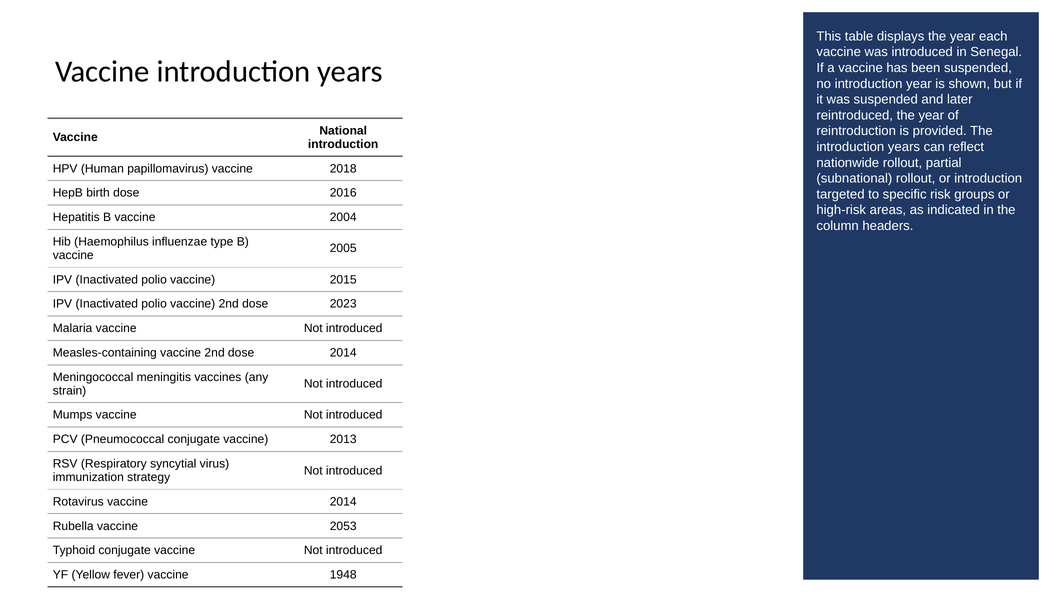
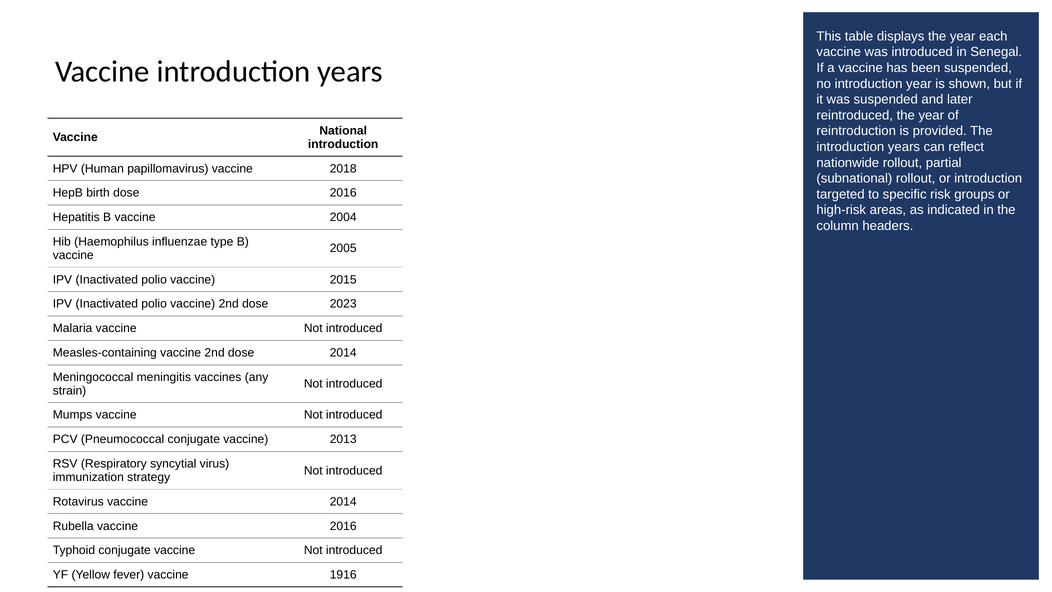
vaccine 2053: 2053 -> 2016 (343, 526)
1948: 1948 -> 1916 (343, 575)
